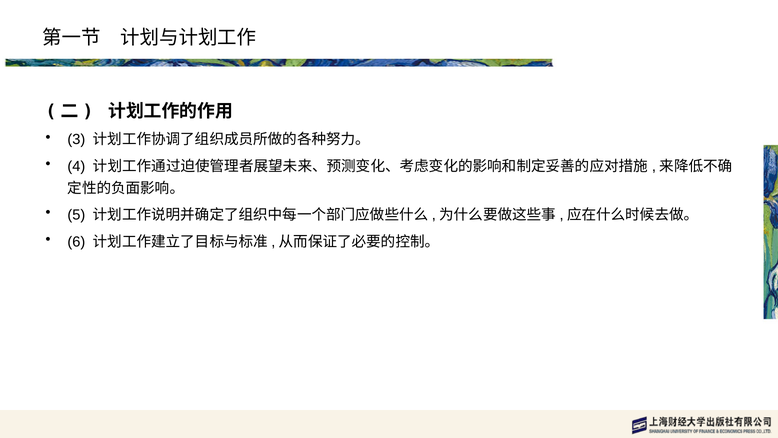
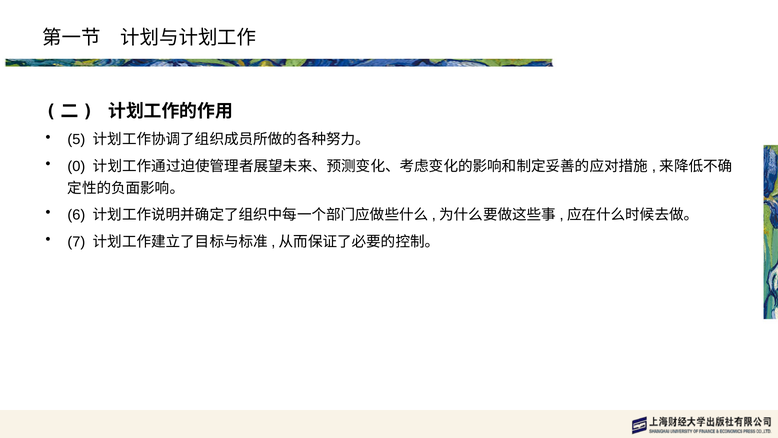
3: 3 -> 5 (76, 139)
4: 4 -> 0 (76, 166)
5: 5 -> 6 (76, 215)
6: 6 -> 7 (76, 242)
